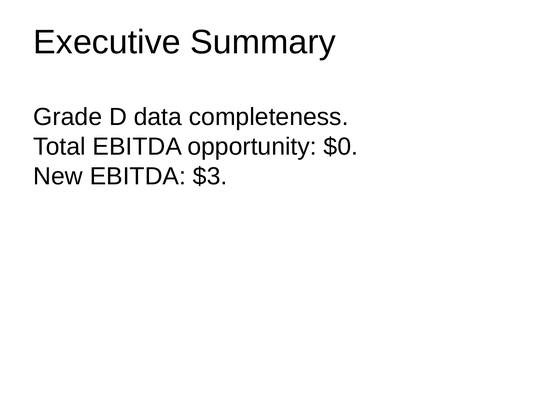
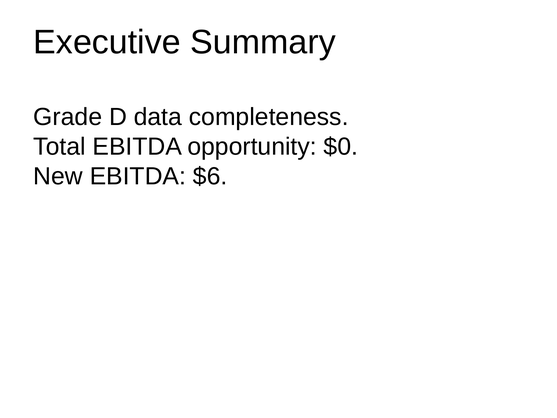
$3: $3 -> $6 (210, 176)
